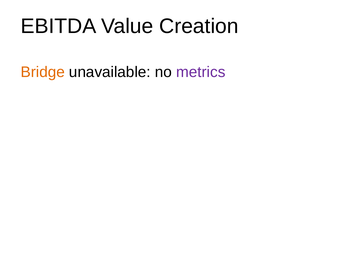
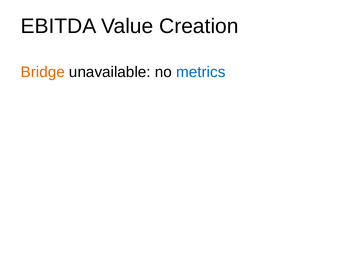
metrics colour: purple -> blue (201, 72)
